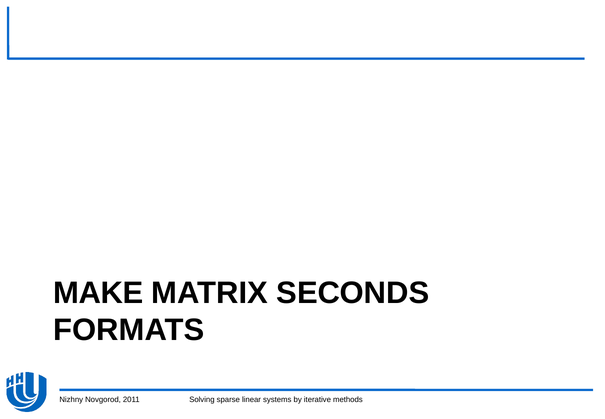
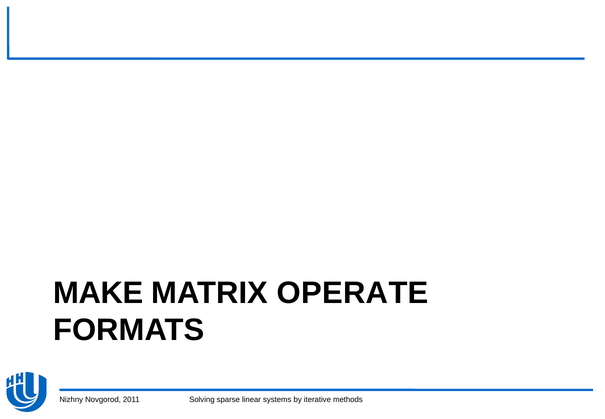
SECONDS: SECONDS -> OPERATE (353, 293)
